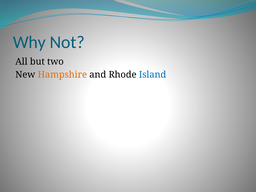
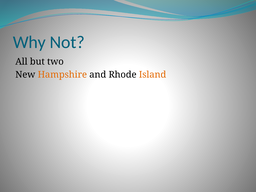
Island colour: blue -> orange (153, 75)
